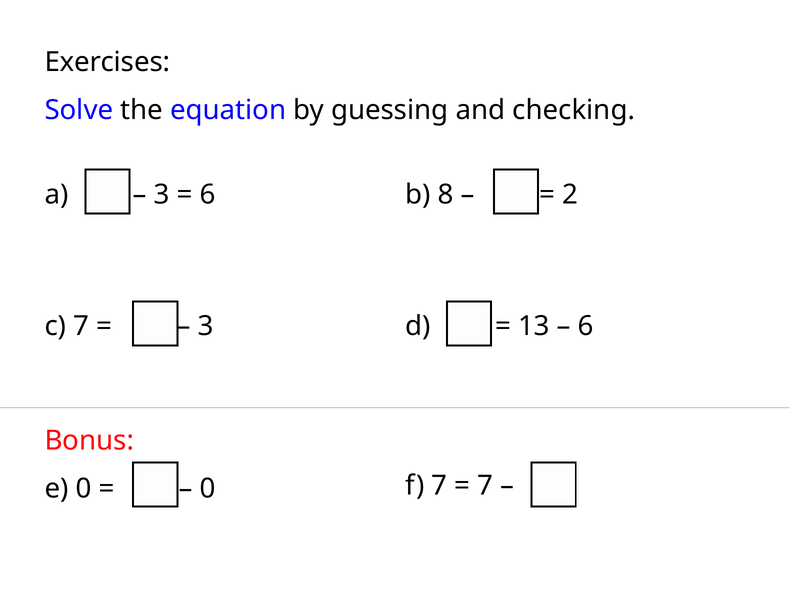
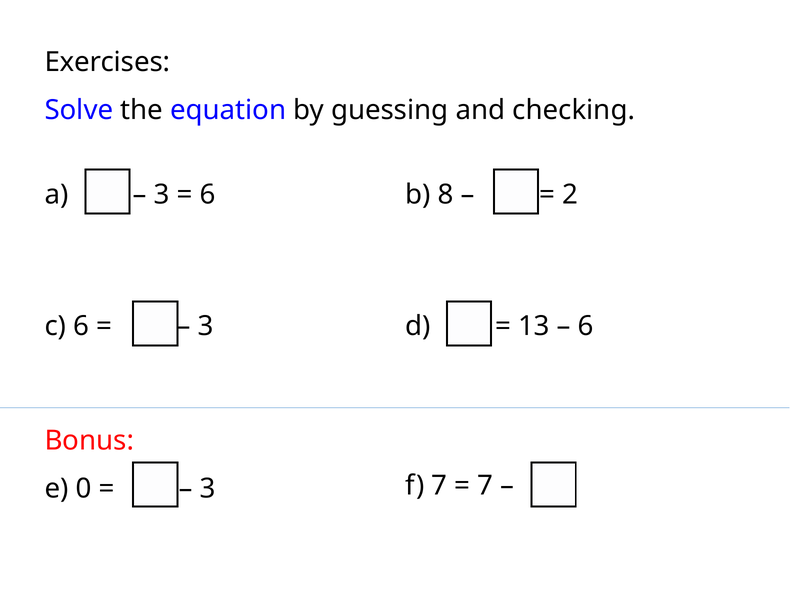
c 7: 7 -> 6 (81, 326)
0: 0 -> 3 (208, 489)
